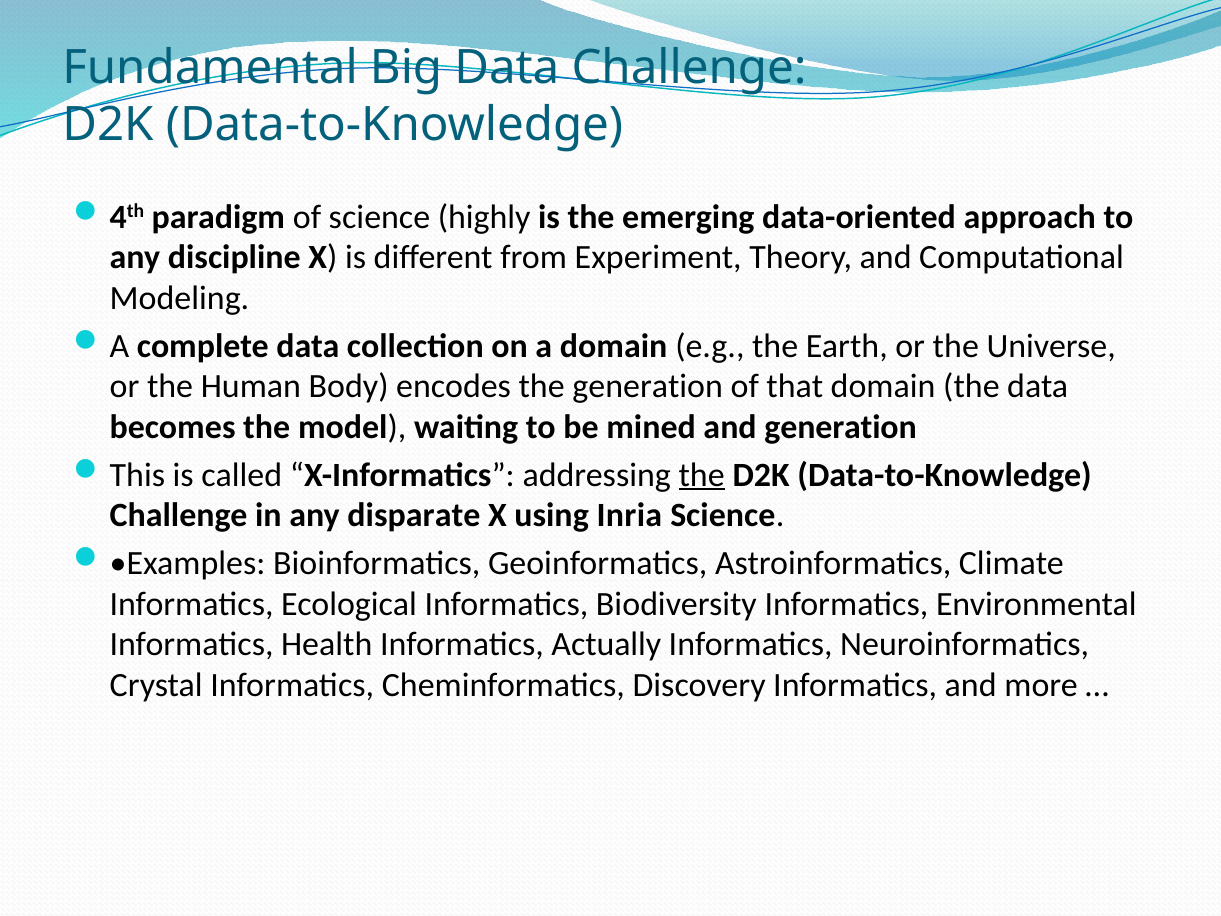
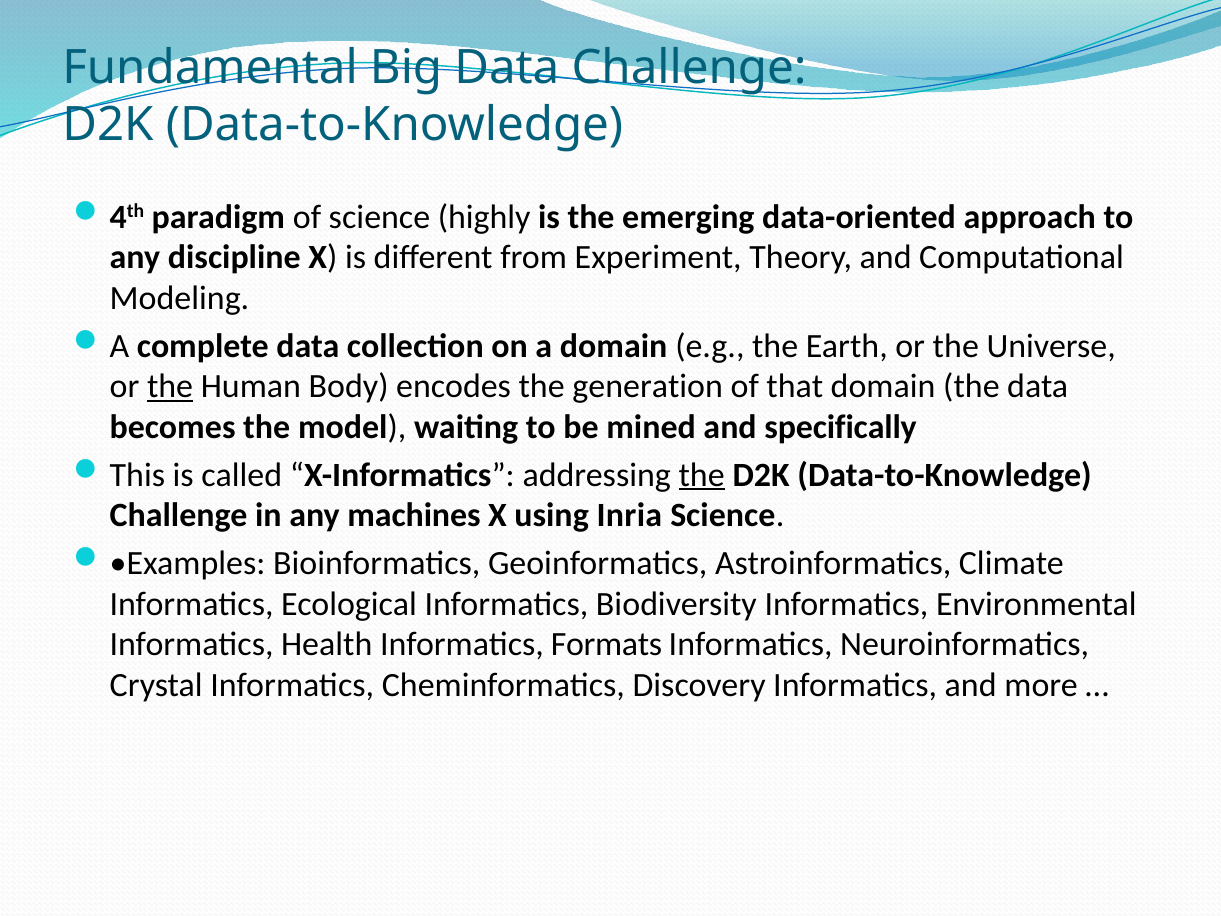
the underline: none -> present (170, 387)
and generation: generation -> specifically (841, 427)
disparate: disparate -> machines (414, 515)
Actually: Actually -> Formats (606, 644)
